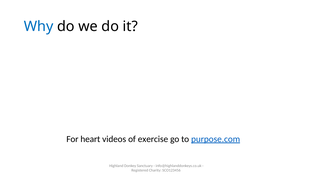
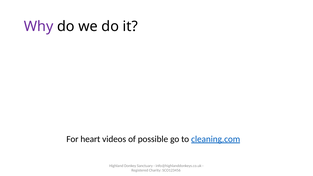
Why colour: blue -> purple (39, 26)
exercise: exercise -> possible (153, 139)
purpose.com: purpose.com -> cleaning.com (216, 139)
